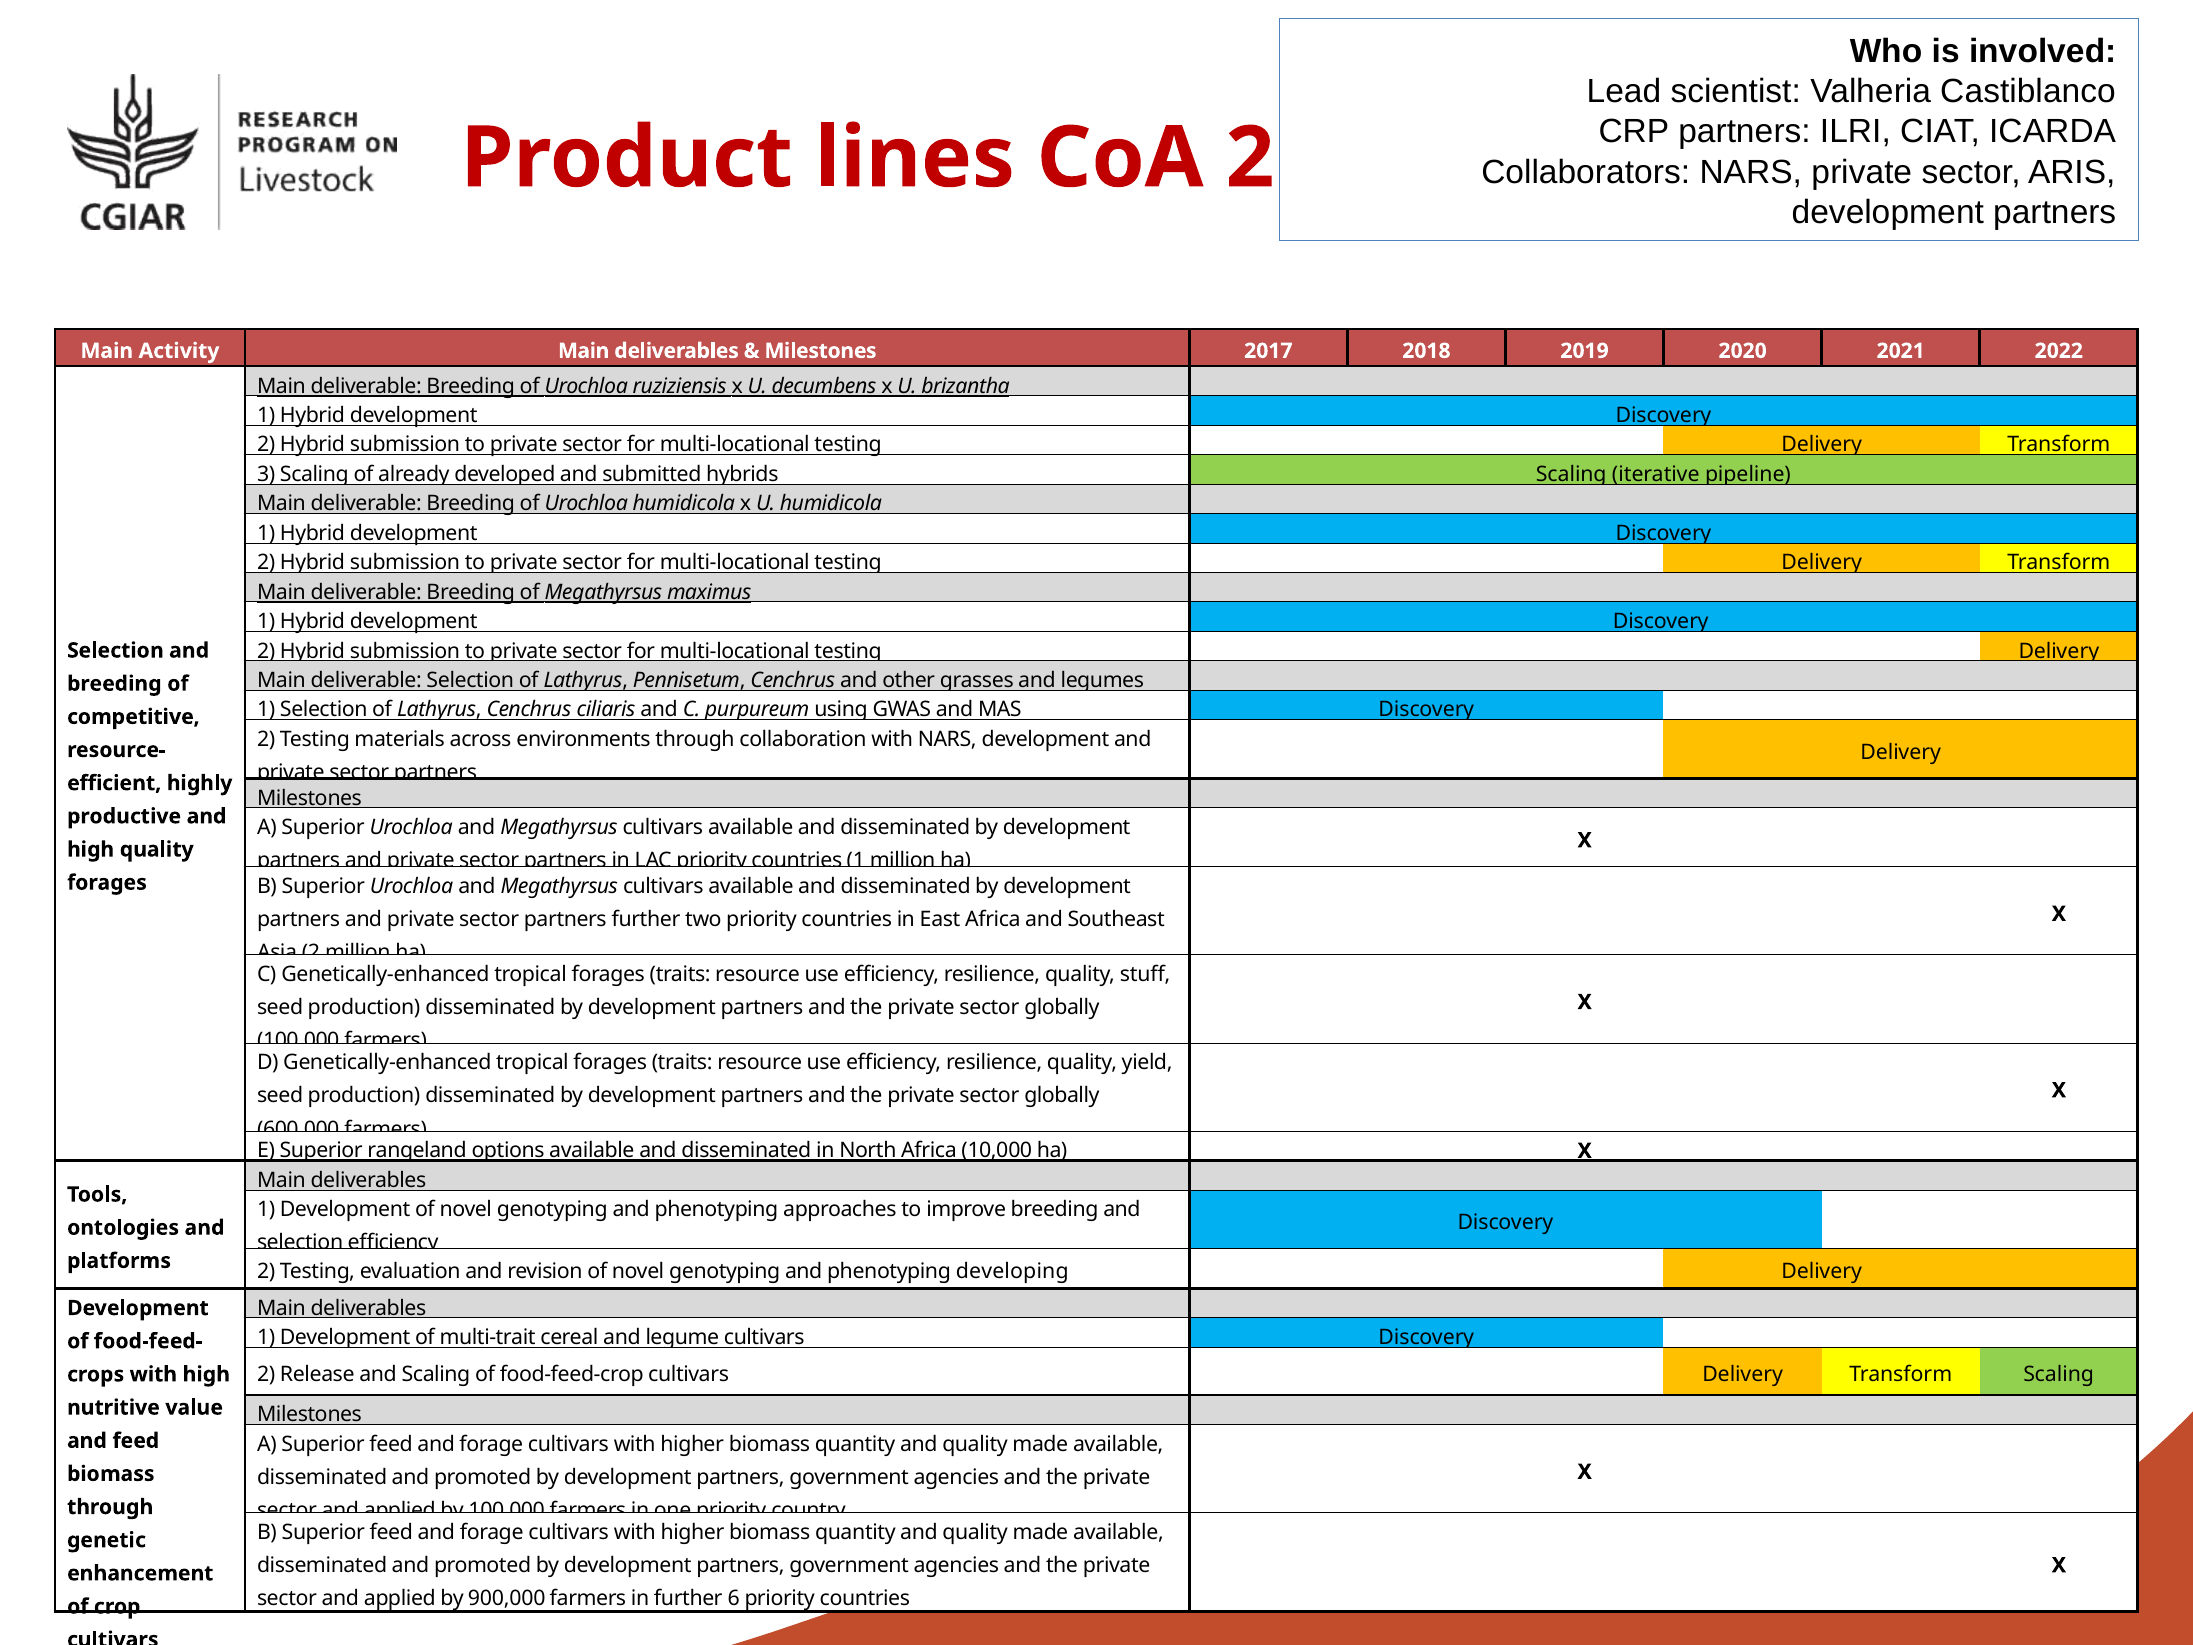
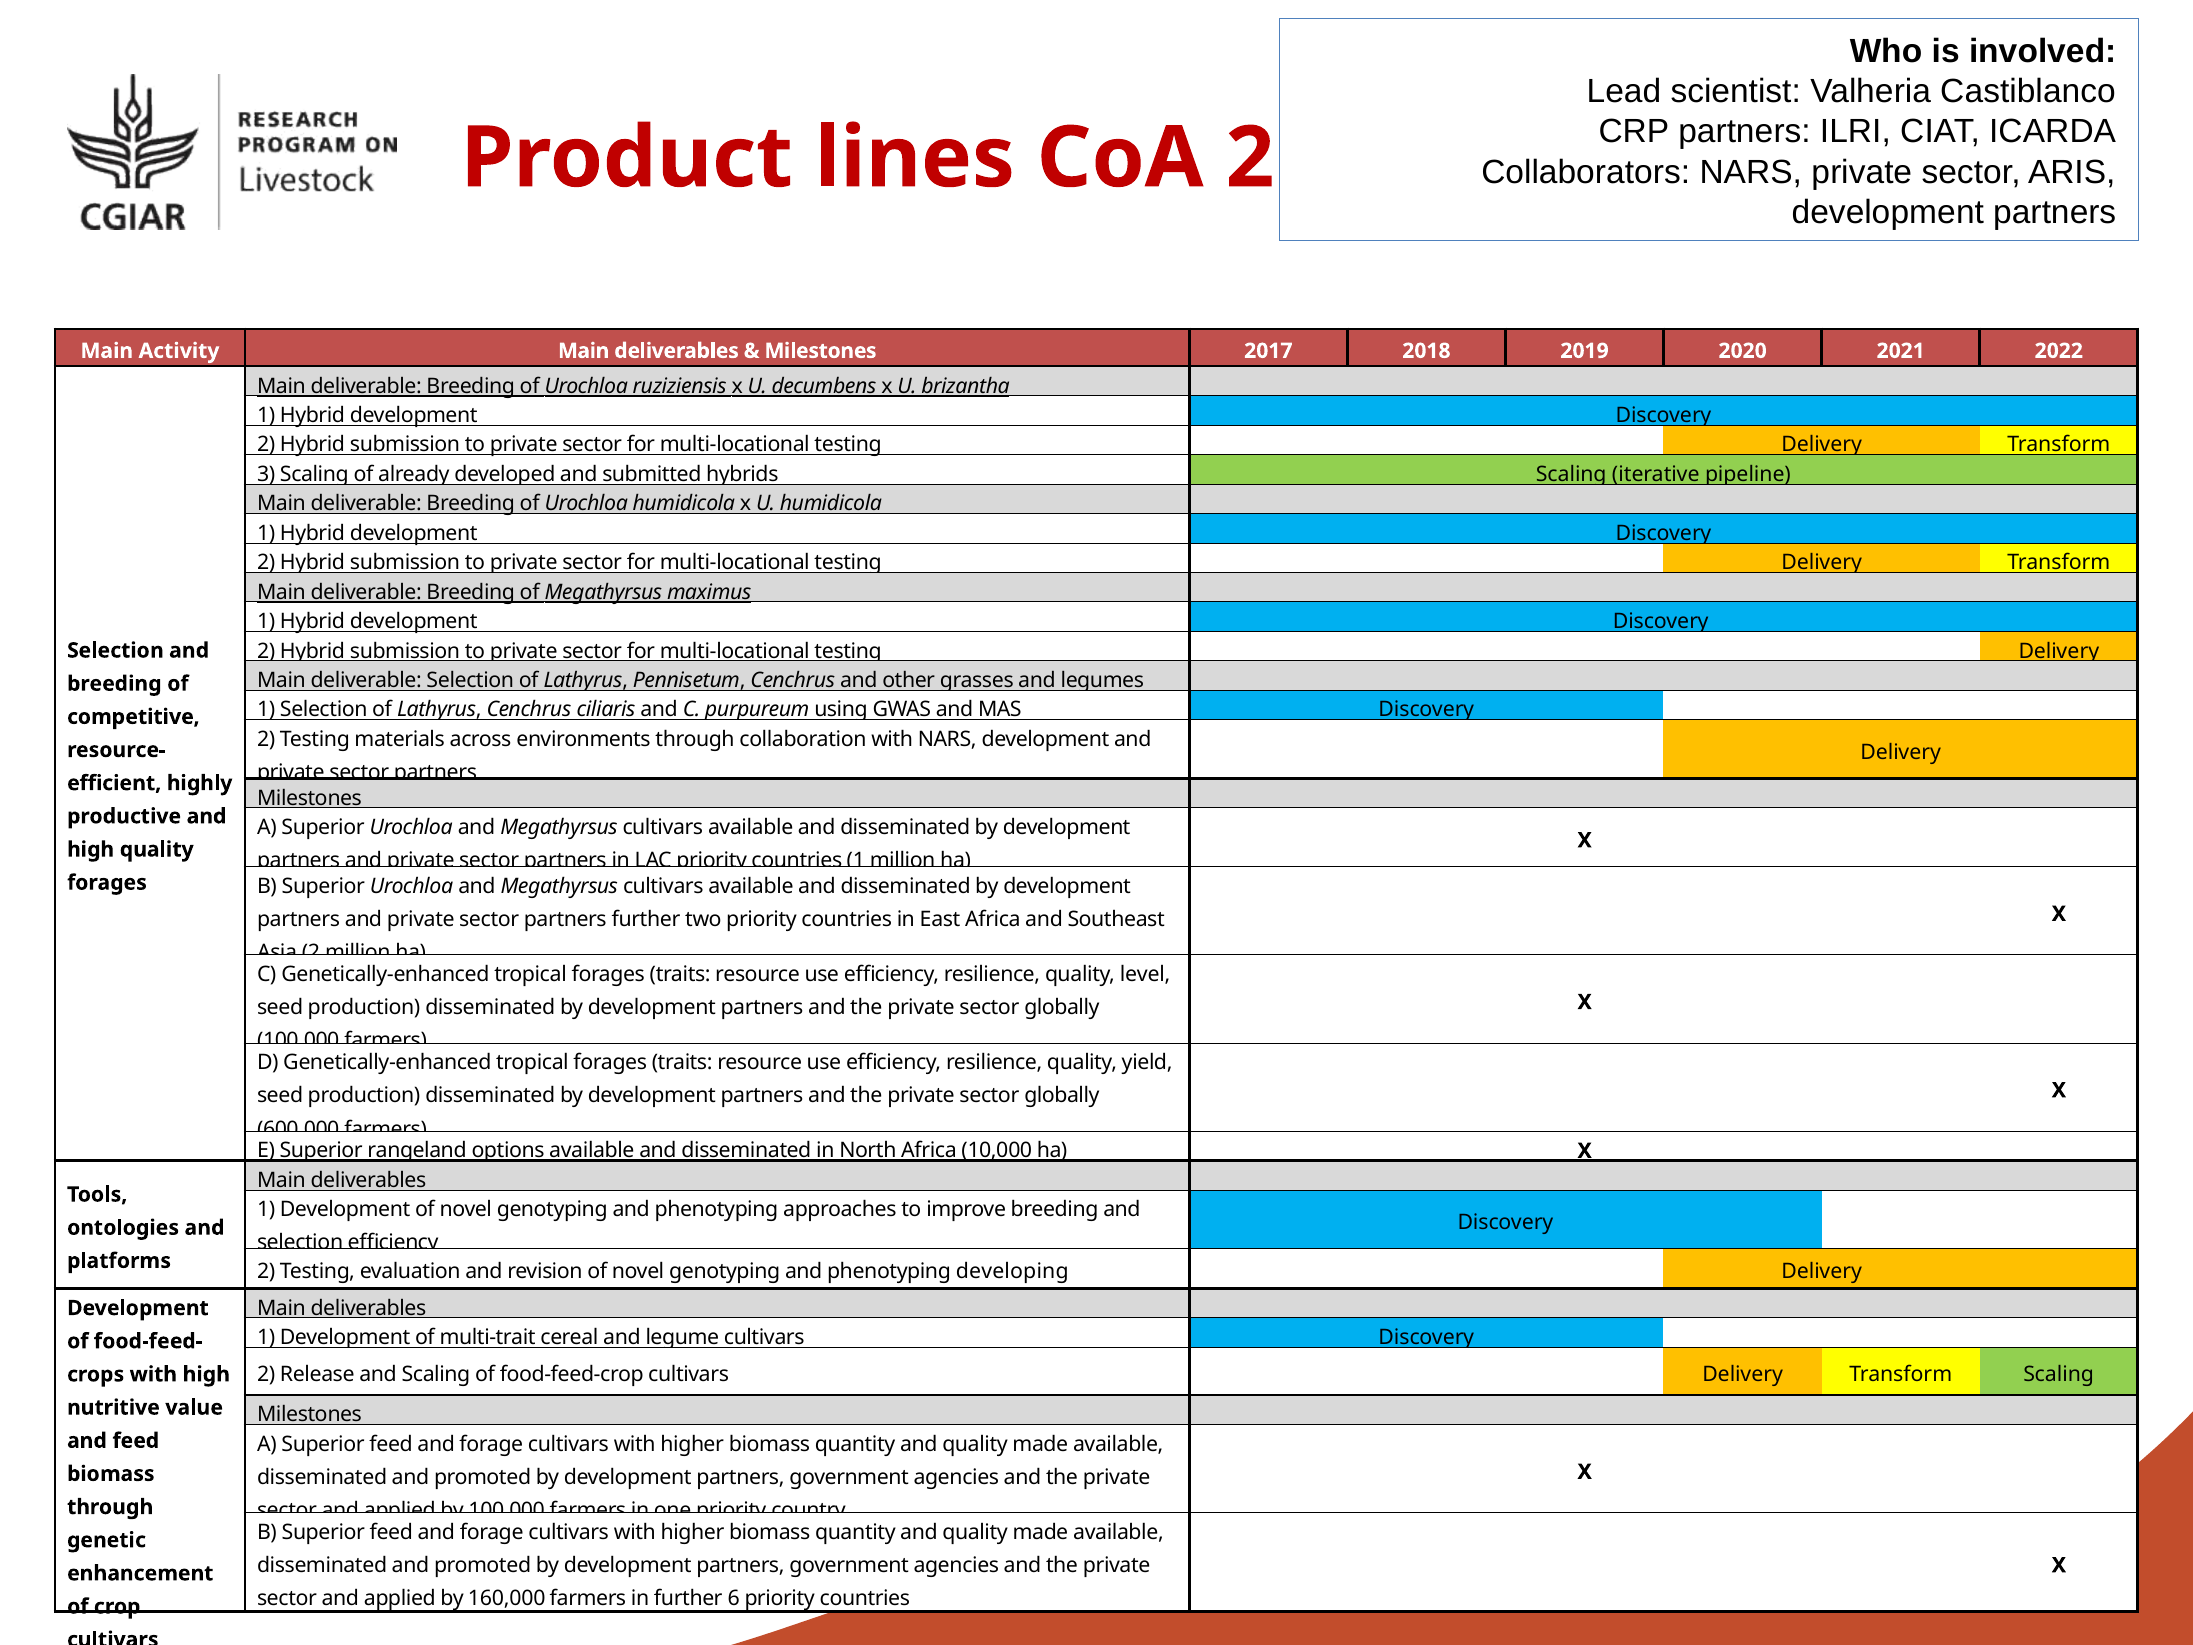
stuff: stuff -> level (1145, 974)
900,000: 900,000 -> 160,000 (507, 1598)
